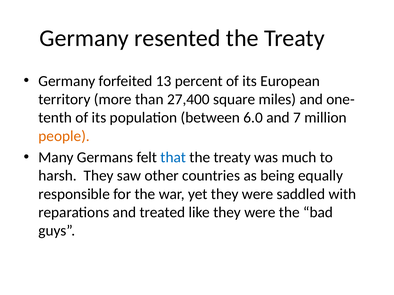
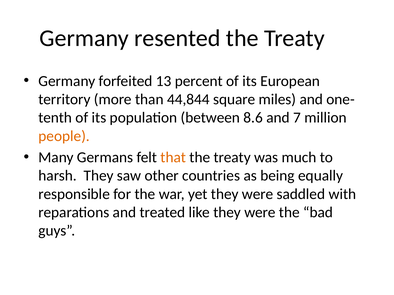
27,400: 27,400 -> 44,844 (188, 100)
6.0: 6.0 -> 8.6 (253, 118)
that colour: blue -> orange (173, 158)
